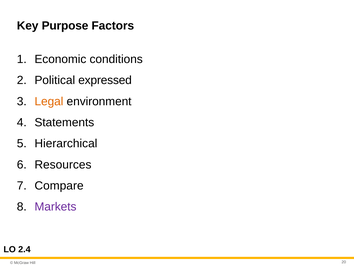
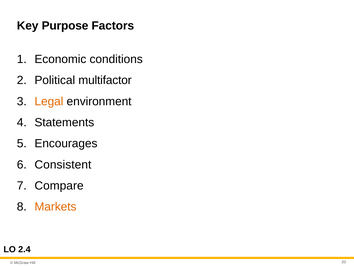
expressed: expressed -> multifactor (105, 80)
Hierarchical: Hierarchical -> Encourages (66, 143)
Resources: Resources -> Consistent (63, 164)
Markets colour: purple -> orange (55, 206)
